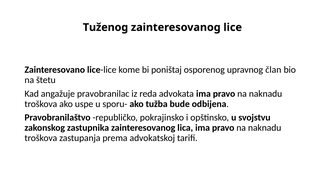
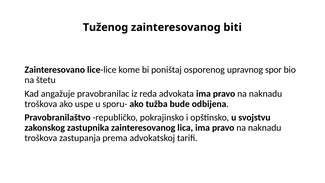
lice: lice -> biti (233, 27)
član: član -> spor (273, 70)
